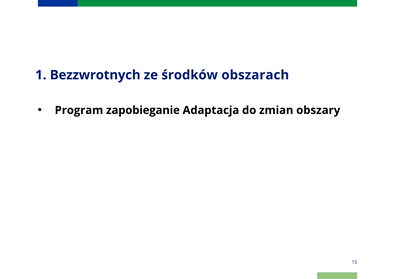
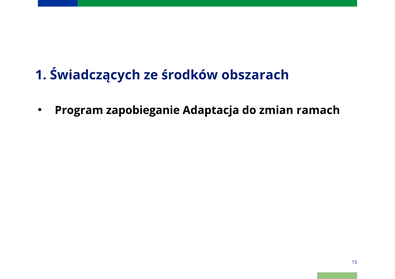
Bezzwrotnych: Bezzwrotnych -> Świadczących (95, 75)
obszary: obszary -> ramach (318, 110)
